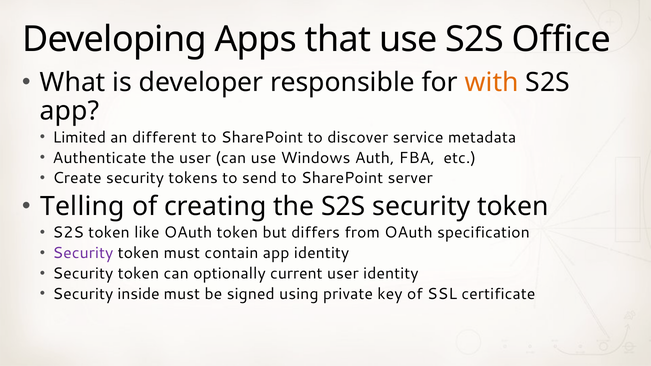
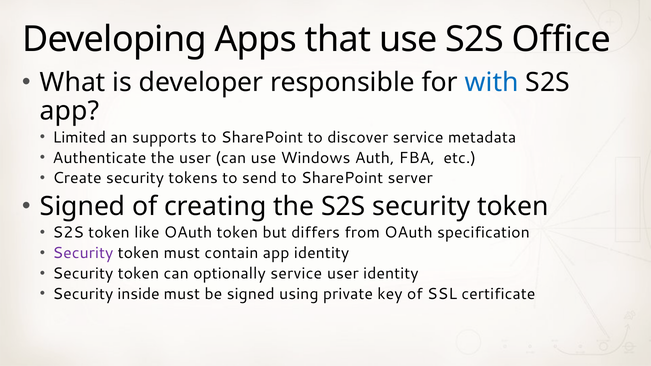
with colour: orange -> blue (492, 82)
different: different -> supports (164, 137)
Telling: Telling -> Signed (83, 206)
optionally current: current -> service (296, 273)
